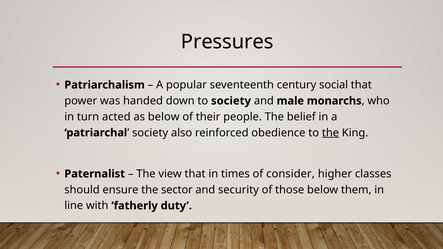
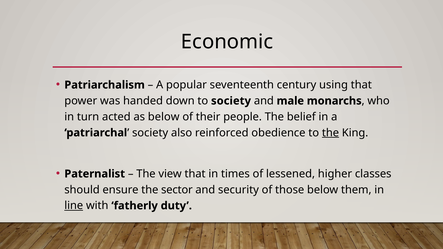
Pressures: Pressures -> Economic (227, 42)
social: social -> using (334, 85)
consider: consider -> lessened (291, 174)
line underline: none -> present (74, 206)
